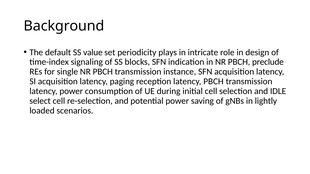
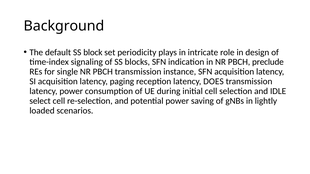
value: value -> block (93, 52)
latency PBCH: PBCH -> DOES (213, 82)
